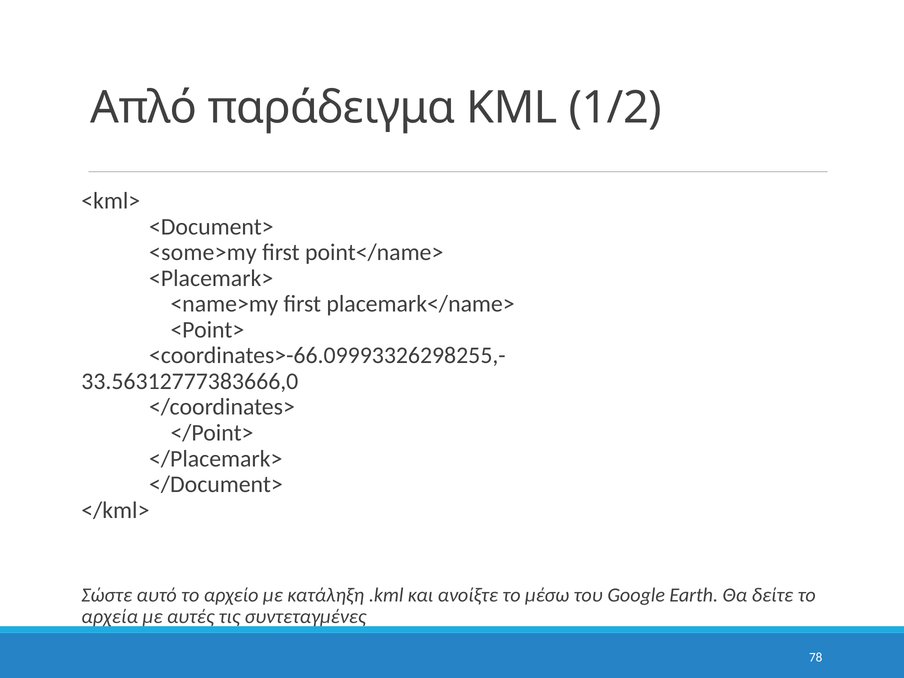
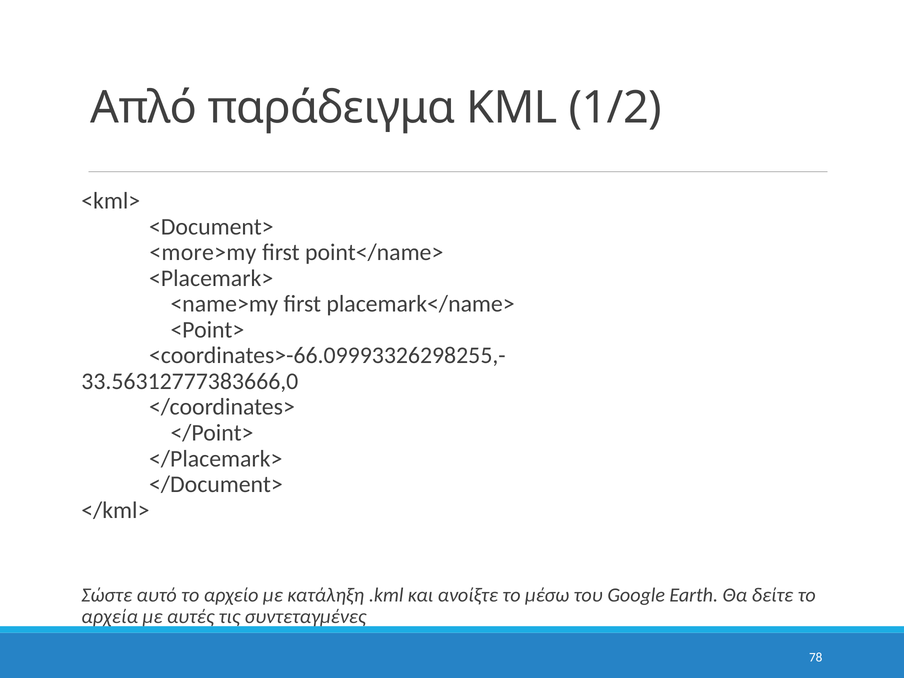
<some>my: <some>my -> <more>my (203, 253)
